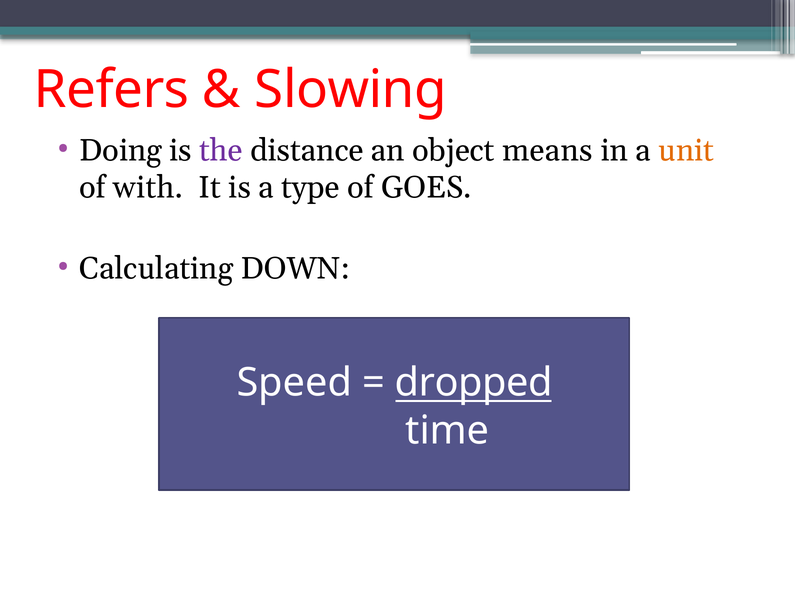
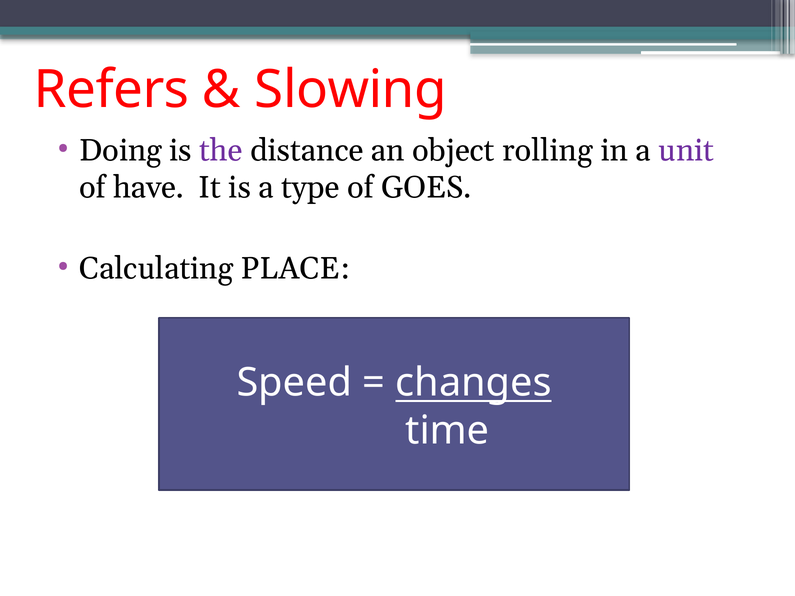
means: means -> rolling (548, 151)
unit colour: orange -> purple (686, 151)
with: with -> have (149, 188)
DOWN: DOWN -> PLACE (295, 269)
dropped: dropped -> changes (474, 383)
